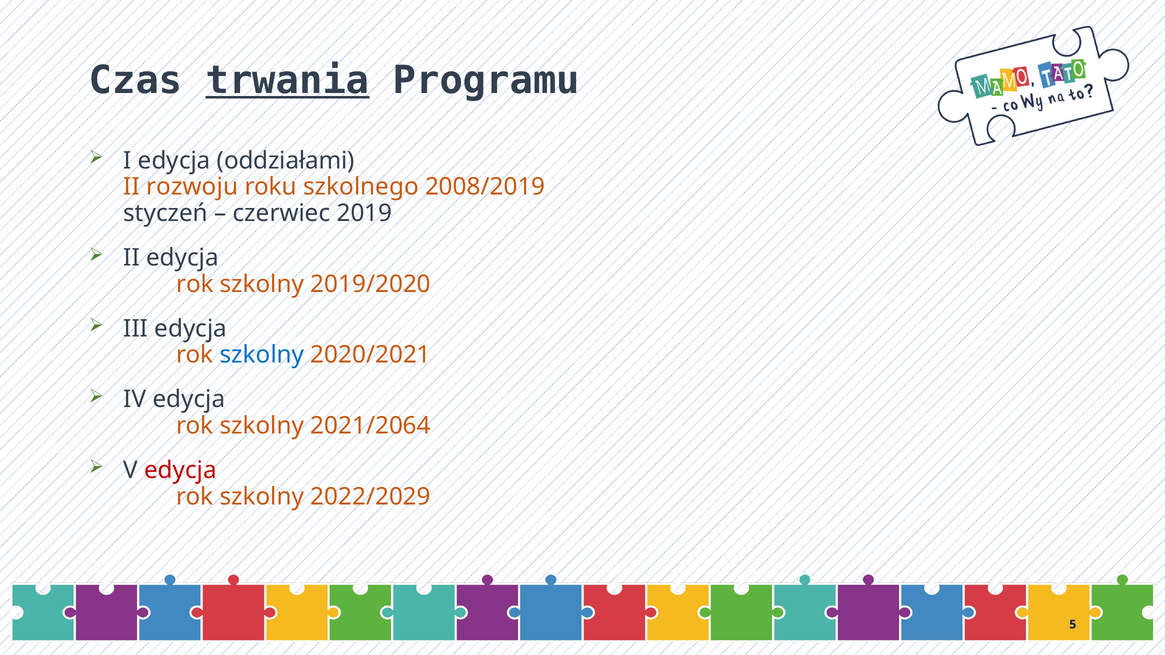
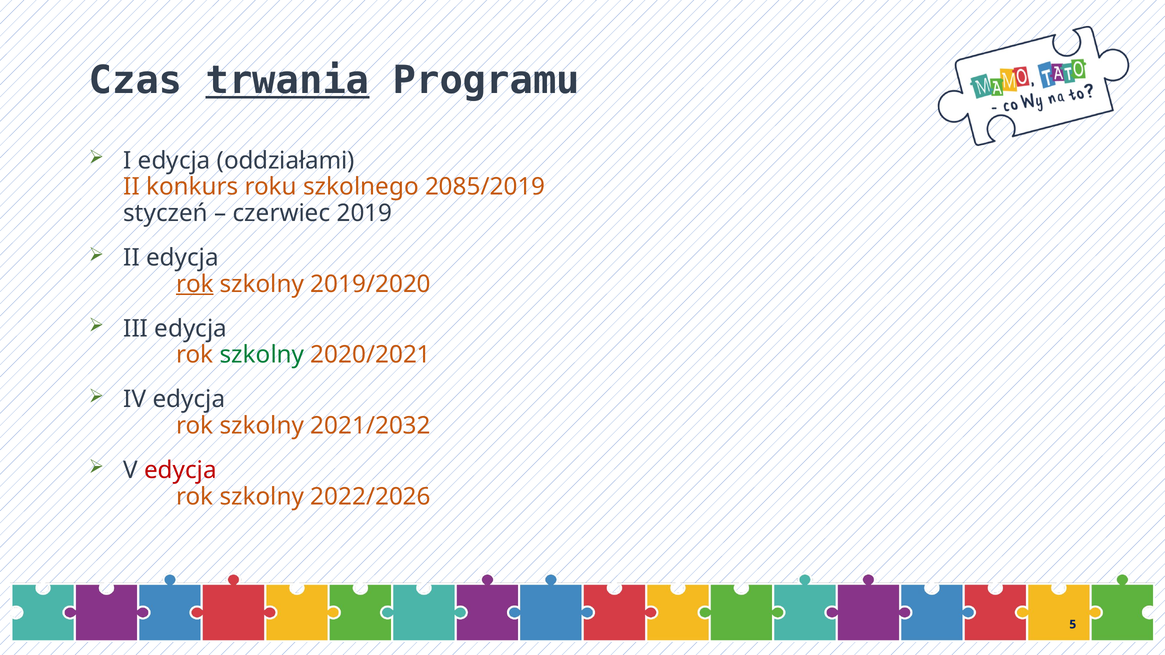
rozwoju: rozwoju -> konkurs (192, 187)
2008/2019: 2008/2019 -> 2085/2019 (485, 187)
rok underline: none -> present (195, 284)
szkolny colour: blue -> green (262, 355)
2021/2064: 2021/2064 -> 2021/2032 (371, 426)
2022/2029: 2022/2029 -> 2022/2026 (371, 497)
